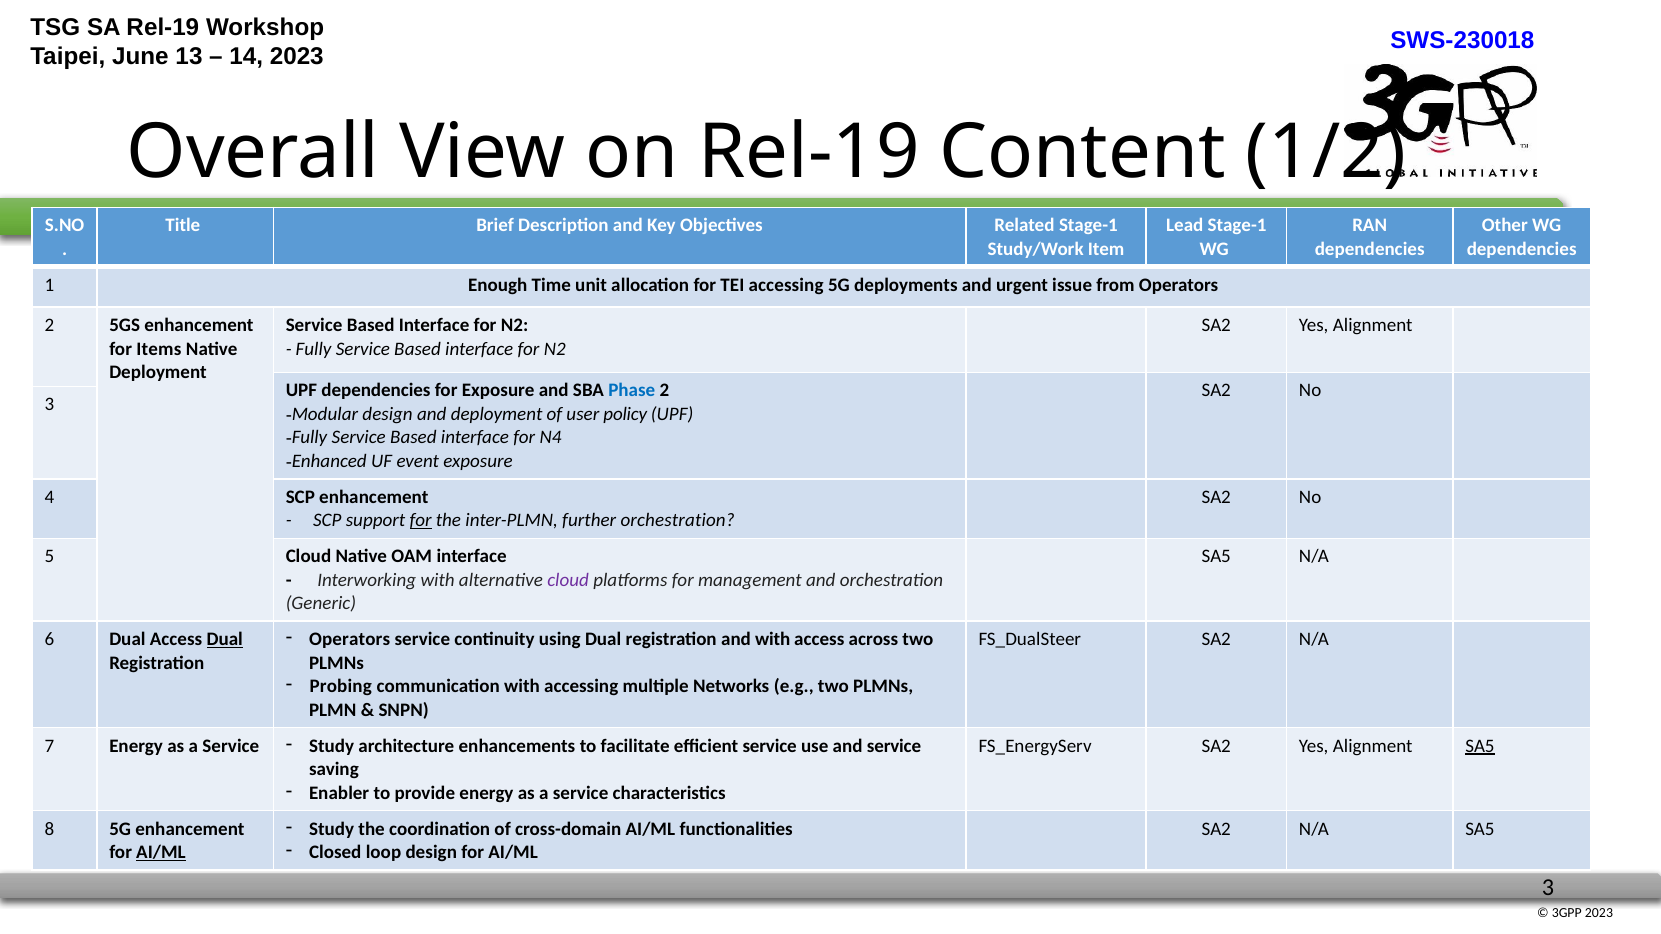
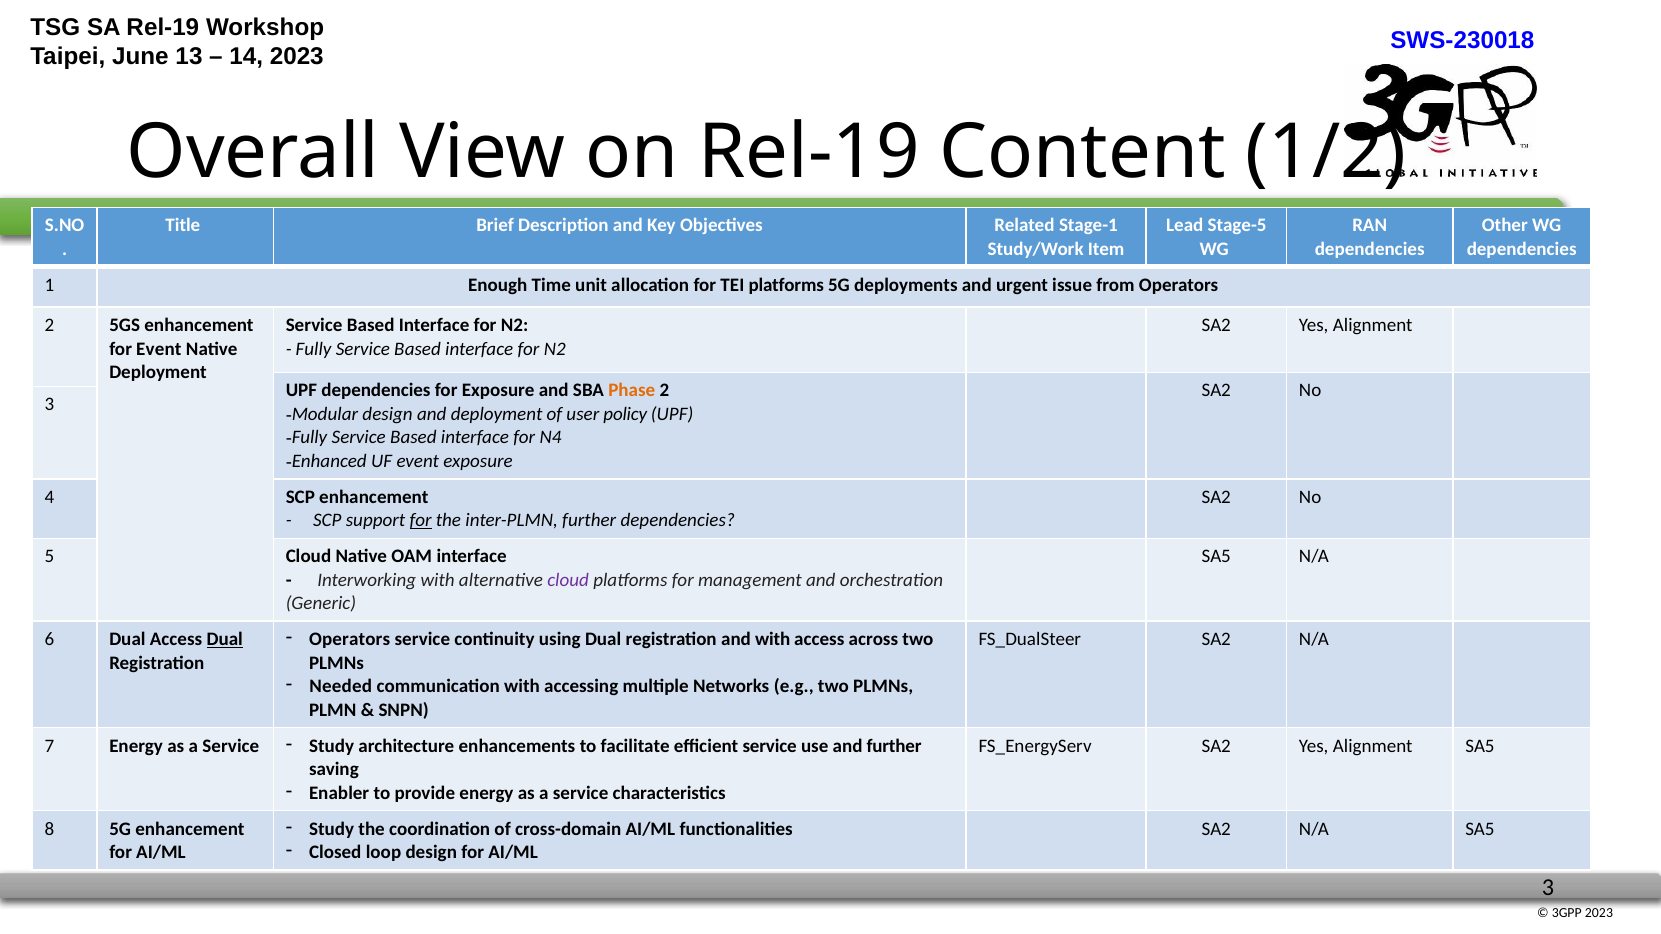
Lead Stage-1: Stage-1 -> Stage-5 (1237, 226)
TEI accessing: accessing -> platforms (786, 285)
for Items: Items -> Event (159, 349)
Phase colour: blue -> orange (632, 391)
further orchestration: orchestration -> dependencies (678, 521)
Probing: Probing -> Needed (341, 687)
and service: service -> further (894, 746)
SA5 underline: present -> none (1480, 746)
AI/ML underline: present -> none (161, 853)
